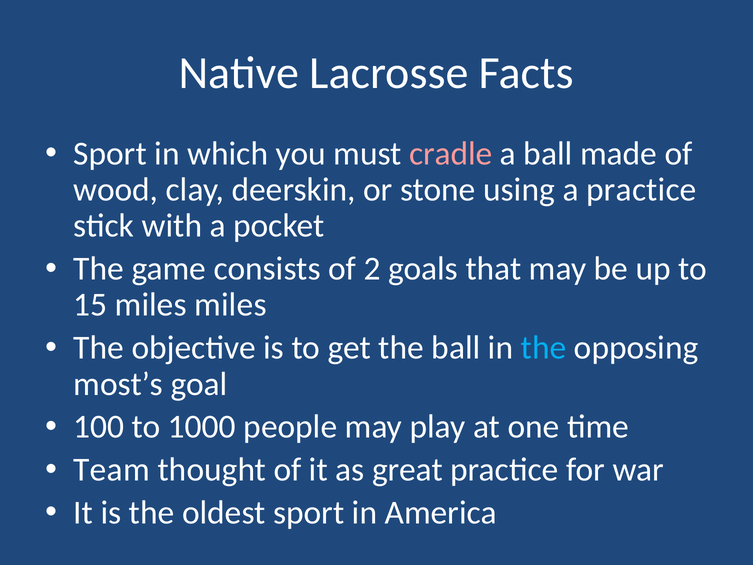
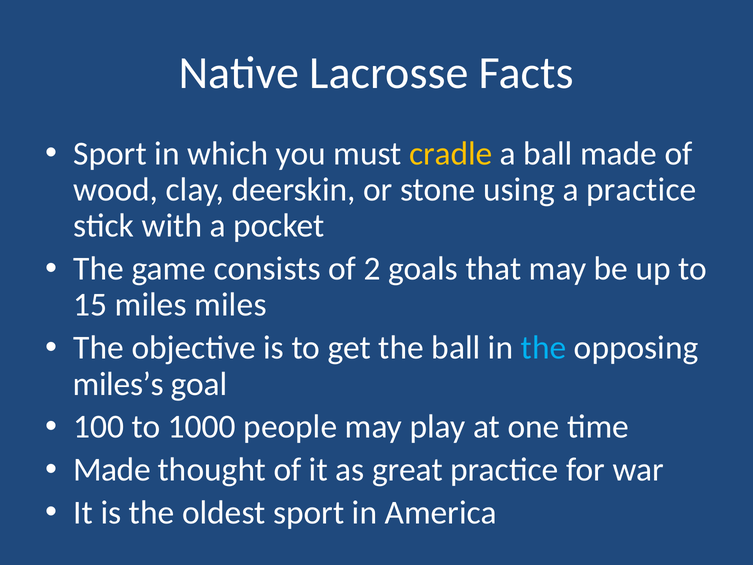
cradle colour: pink -> yellow (451, 153)
most’s: most’s -> miles’s (118, 384)
Team: Team -> Made (112, 470)
